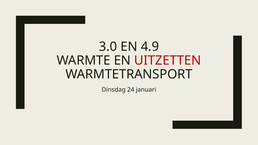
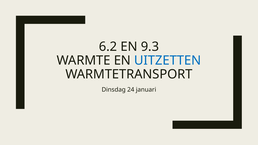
3.0: 3.0 -> 6.2 (108, 47)
4.9: 4.9 -> 9.3 (150, 47)
UITZETTEN colour: red -> blue (168, 60)
